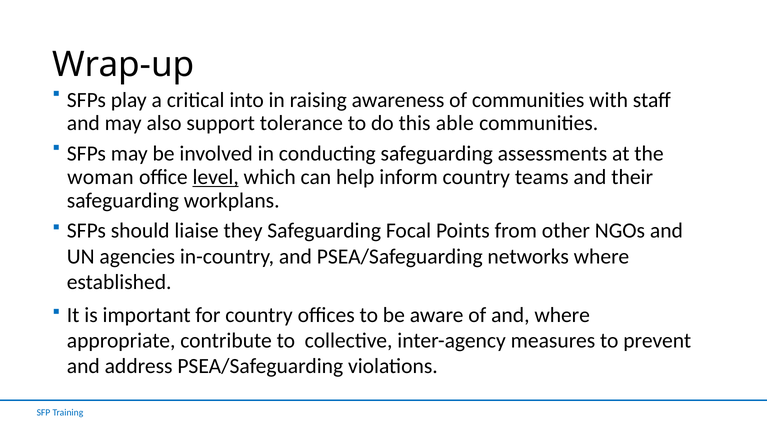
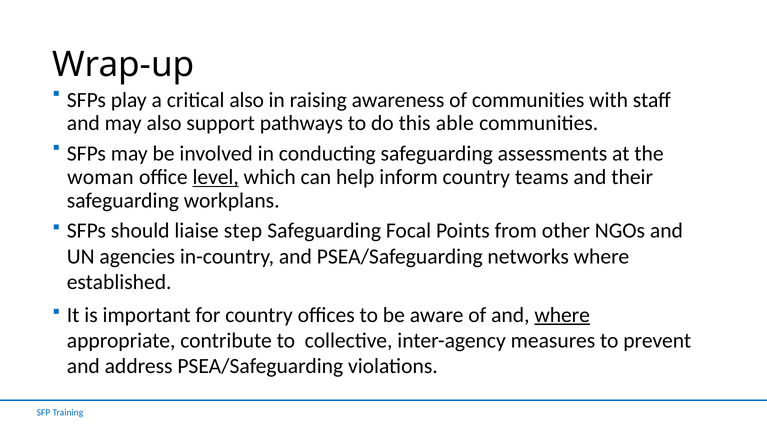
critical into: into -> also (247, 100)
tolerance: tolerance -> pathways (301, 123)
they: they -> step (243, 230)
where underline: none -> present (562, 315)
